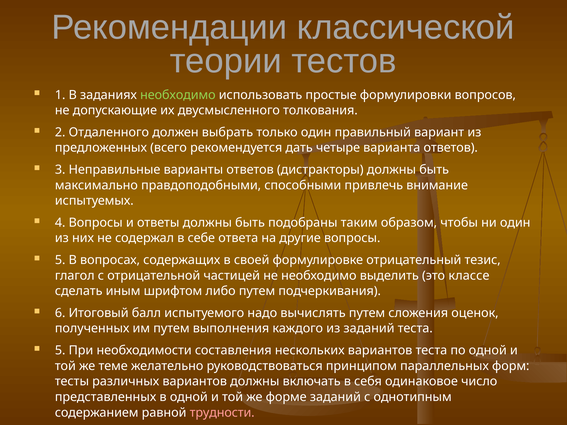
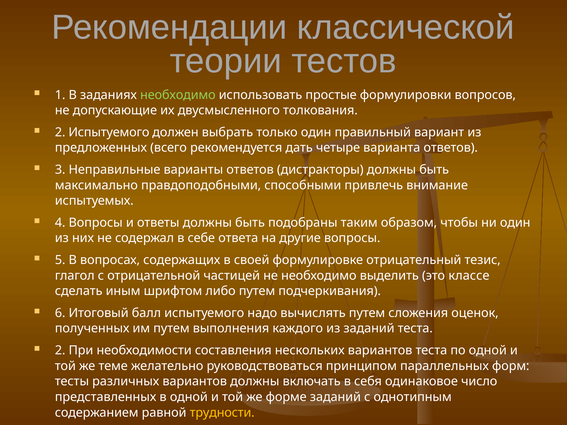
2 Отдаленного: Отдаленного -> Испытуемого (109, 132)
5: 5 -> 2 (60, 351)
трудности colour: pink -> yellow (222, 413)
